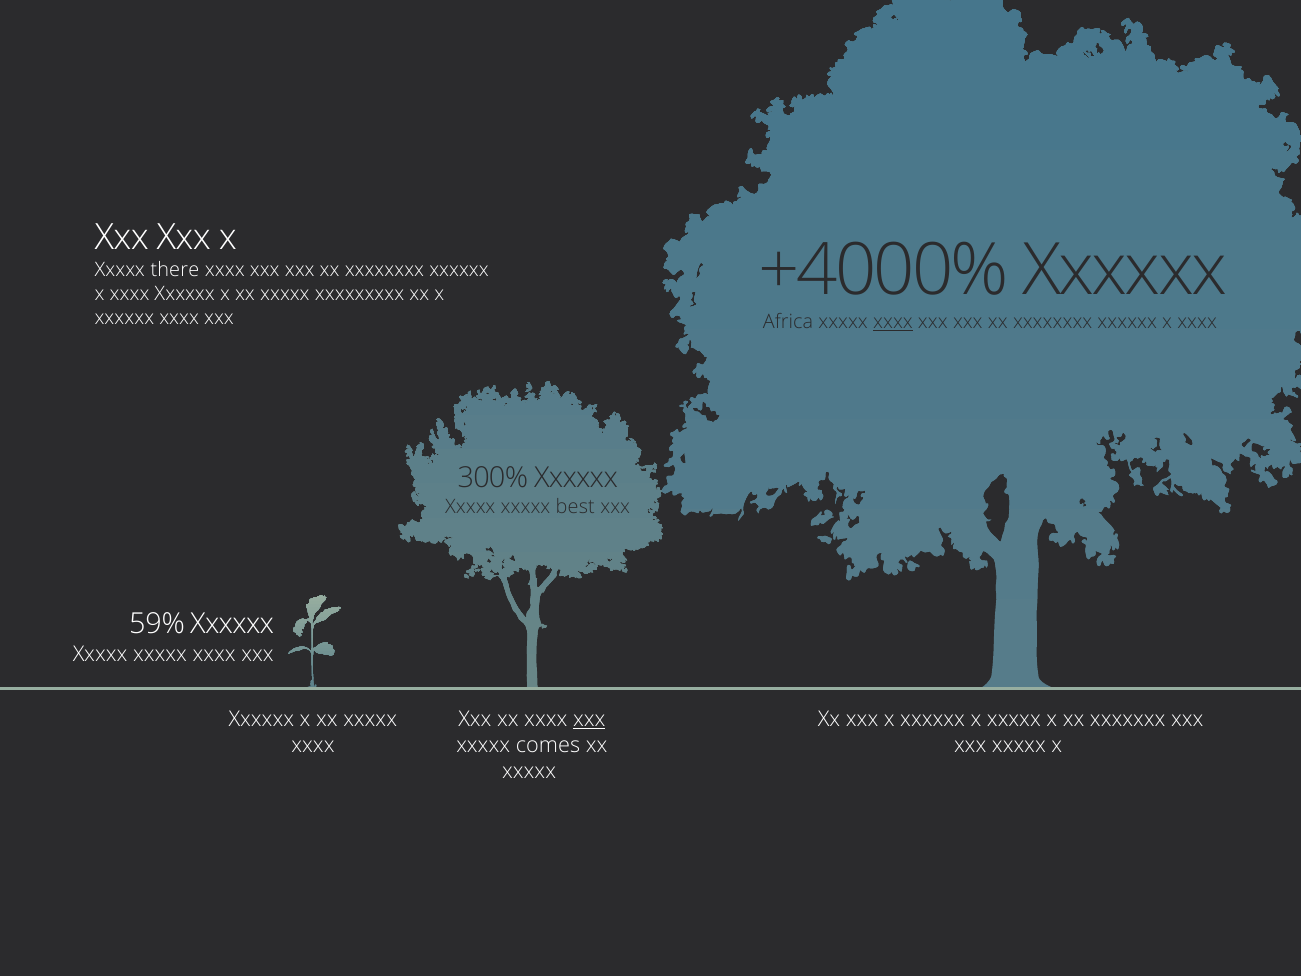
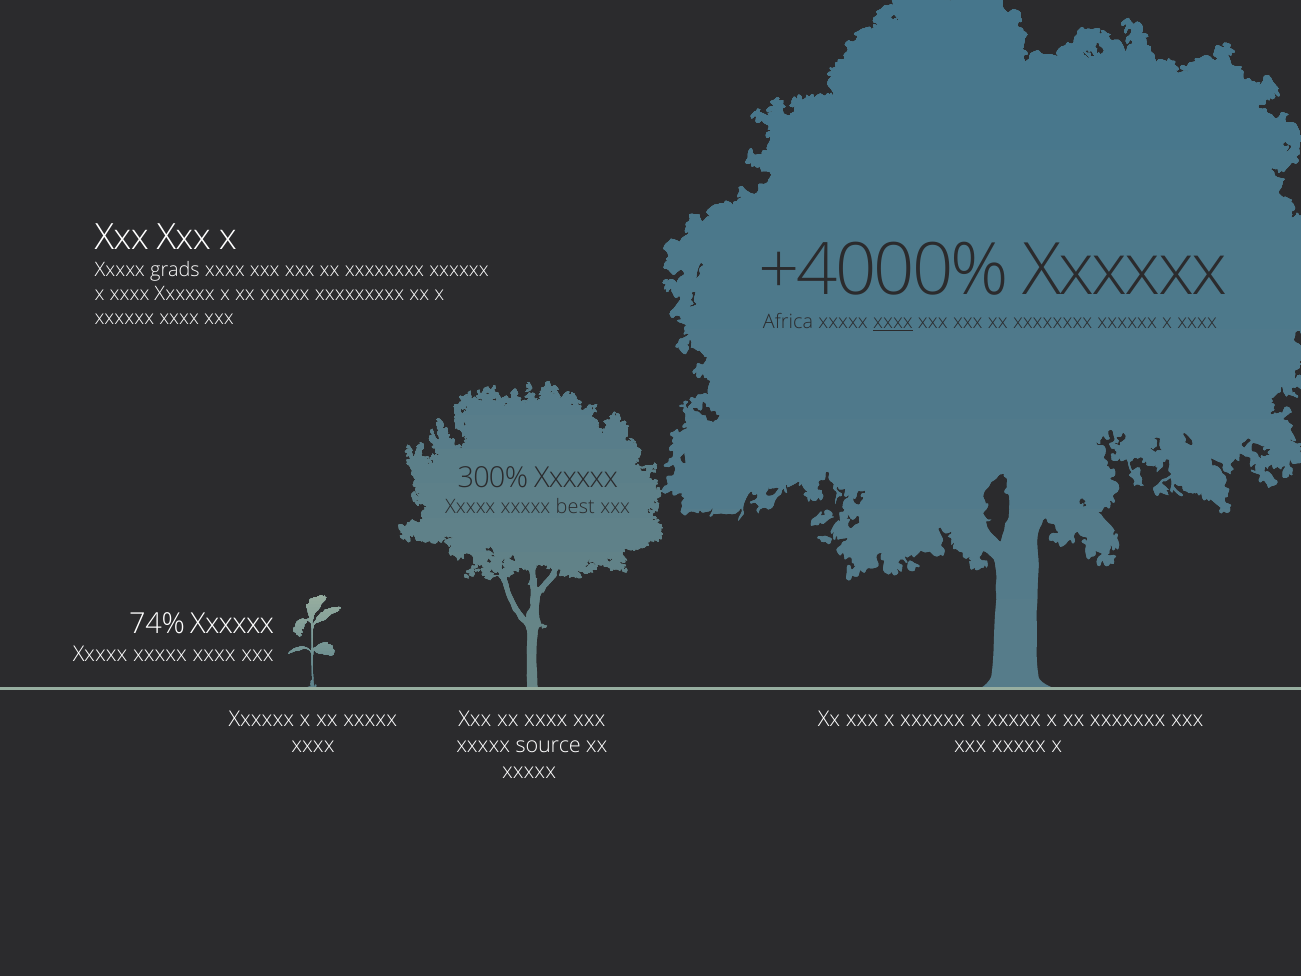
there: there -> grads (175, 270)
59%: 59% -> 74% (157, 624)
xxx underline: present -> none (589, 719)
comes: comes -> source (548, 745)
